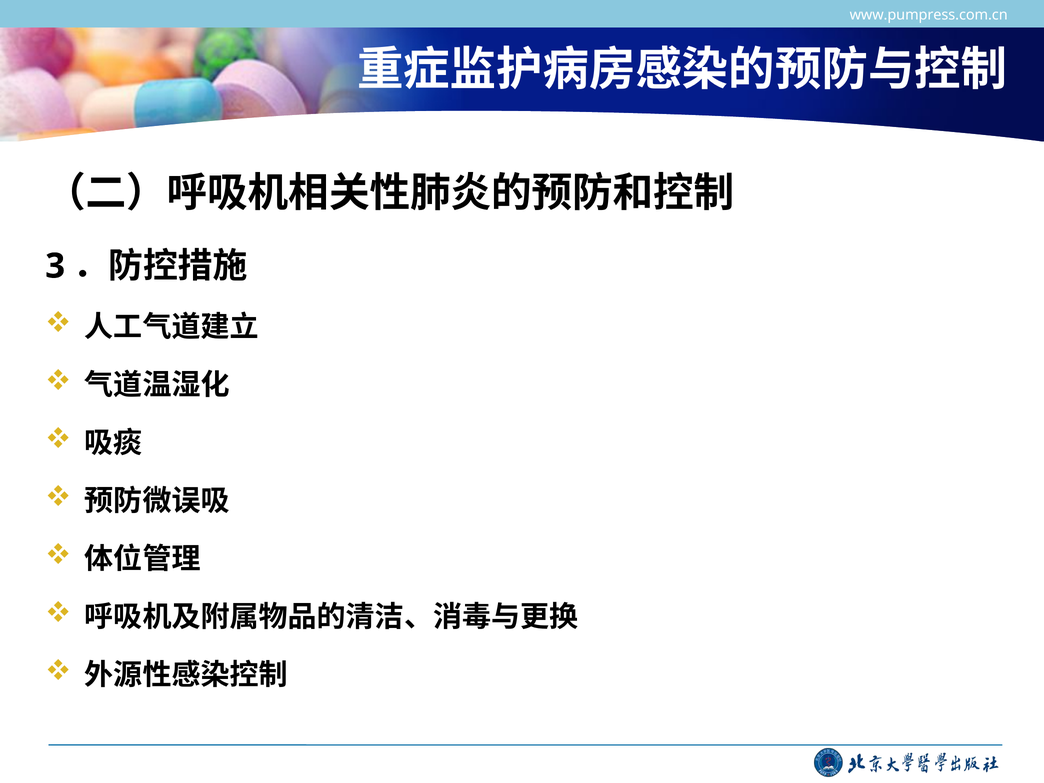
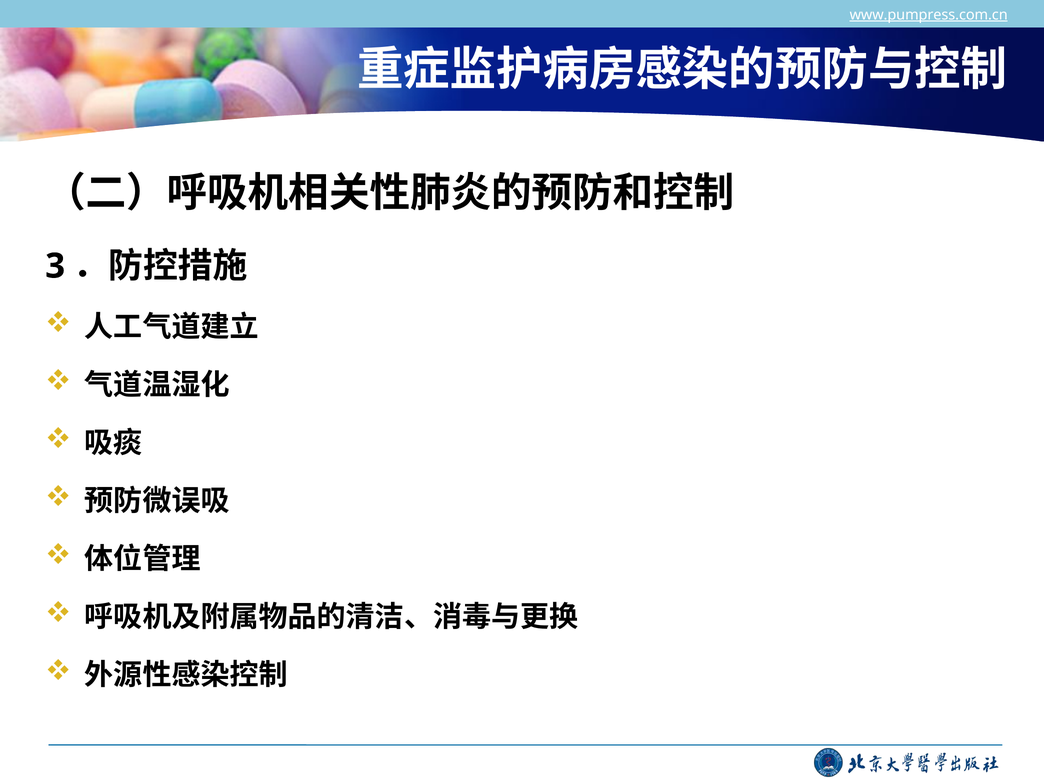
www.pumpress.com.cn underline: none -> present (929, 15)
